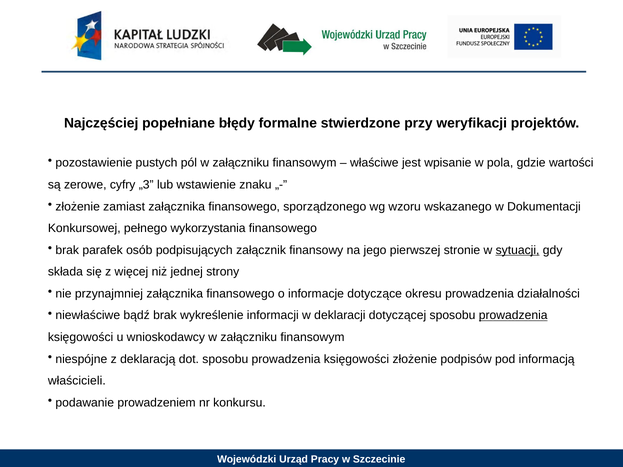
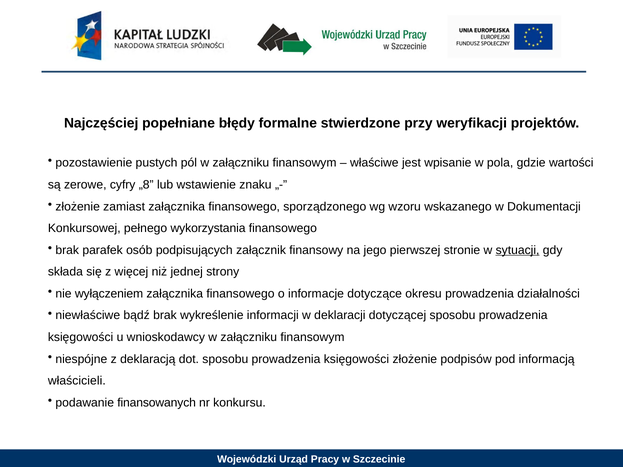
„3: „3 -> „8 (146, 185)
przynajmniej: przynajmniej -> wyłączeniem (109, 294)
prowadzenia underline: present -> none (513, 316)
prowadzeniem: prowadzeniem -> finansowanych (157, 403)
